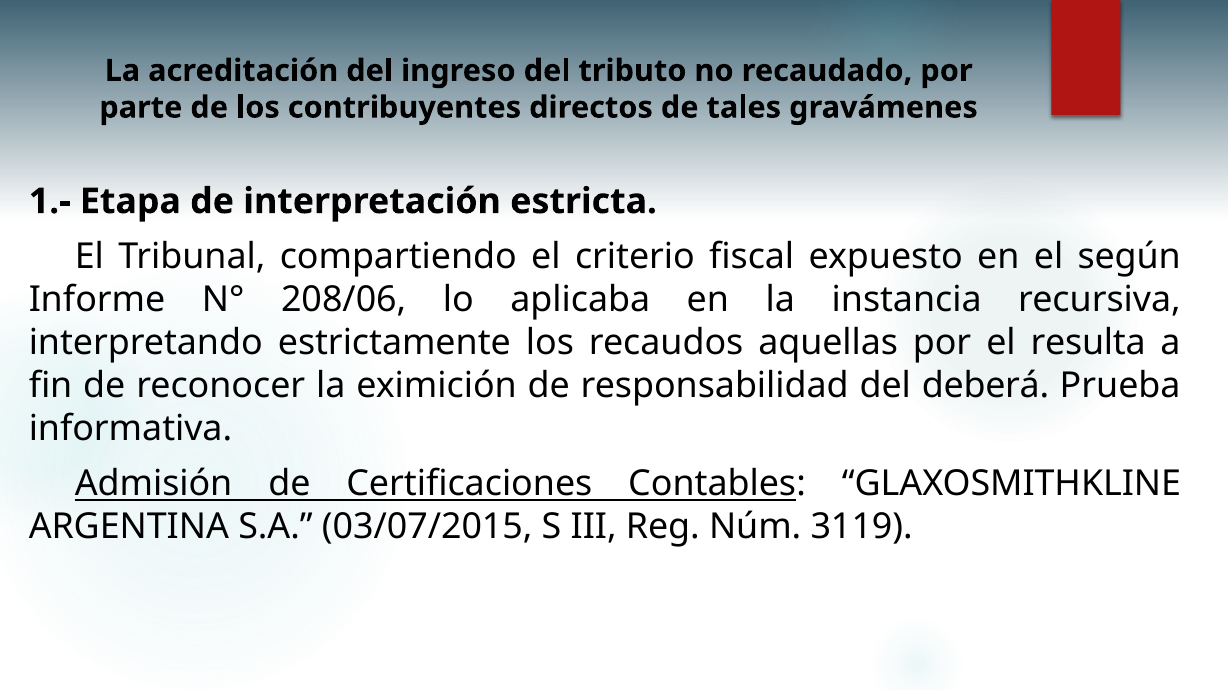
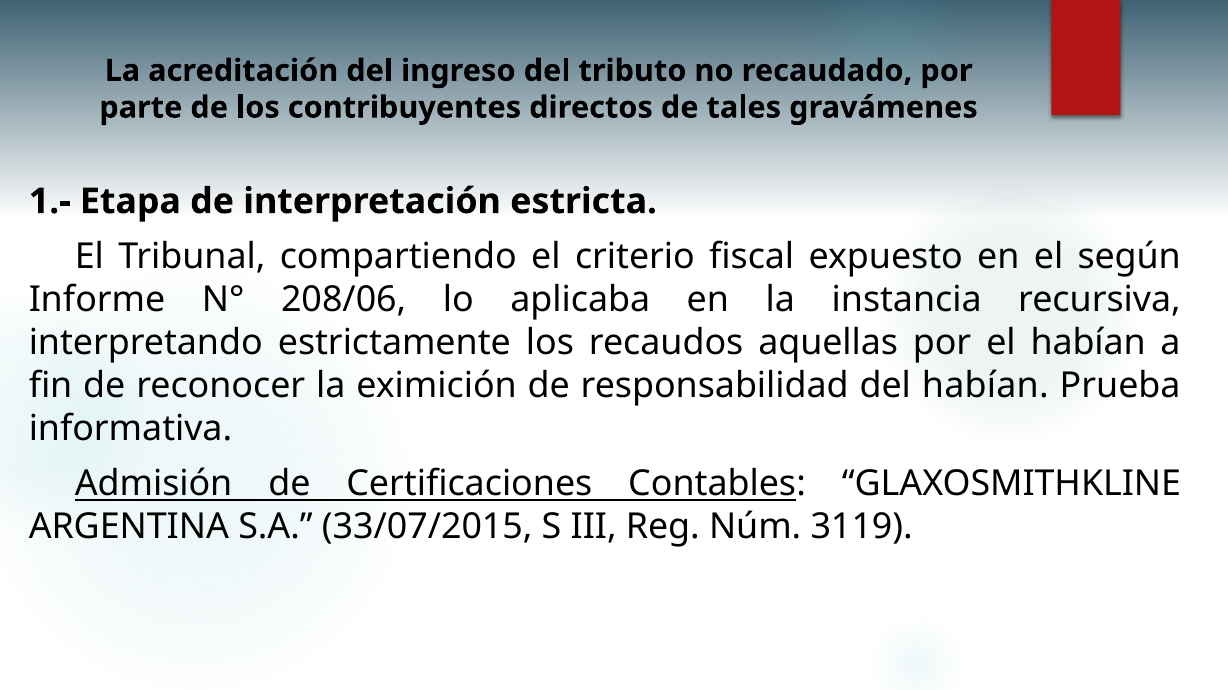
el resulta: resulta -> habían (1088, 343)
del deberá: deberá -> habían (985, 386)
03/07/2015: 03/07/2015 -> 33/07/2015 (427, 527)
